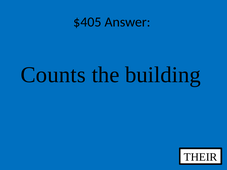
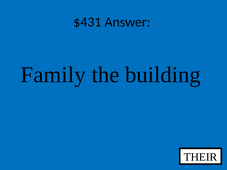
$405: $405 -> $431 (87, 22)
Counts: Counts -> Family (53, 75)
